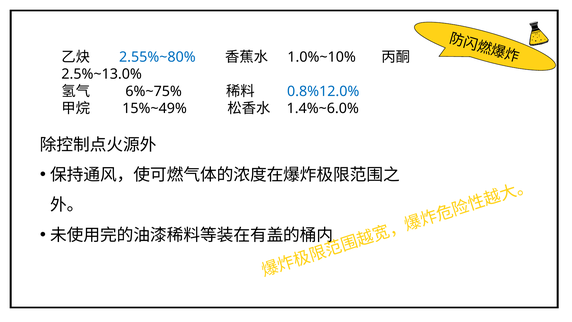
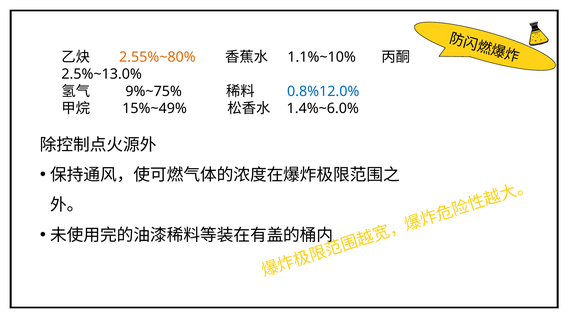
2.55%~80% colour: blue -> orange (157, 57)
1.0%~10%: 1.0%~10% -> 1.1%~10% (322, 57)
6%~75%: 6%~75% -> 9%~75% (154, 91)
